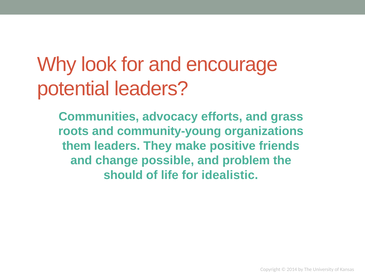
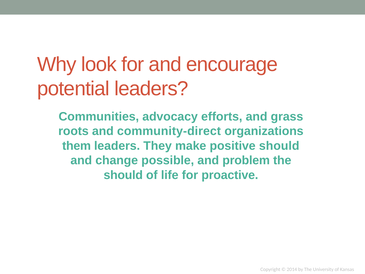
community-young: community-young -> community-direct (169, 131)
positive friends: friends -> should (279, 146)
idealistic: idealistic -> proactive (230, 175)
